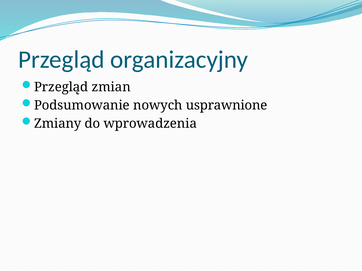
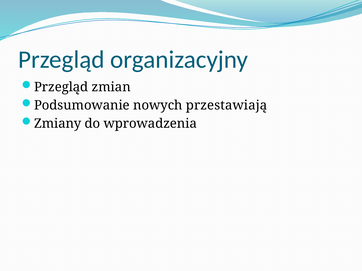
usprawnione: usprawnione -> przestawiają (227, 105)
